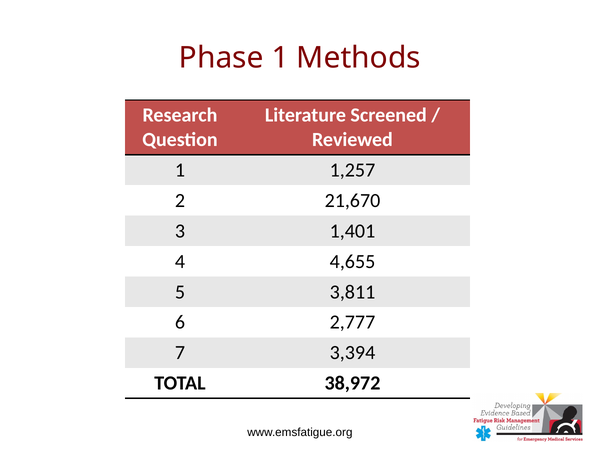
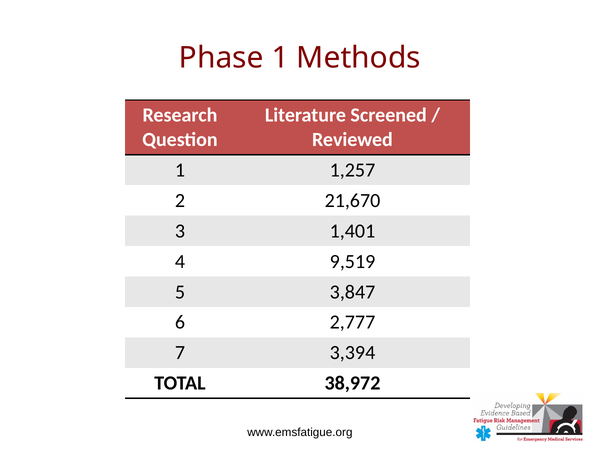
4,655: 4,655 -> 9,519 (353, 261)
3,811: 3,811 -> 3,847 (353, 292)
